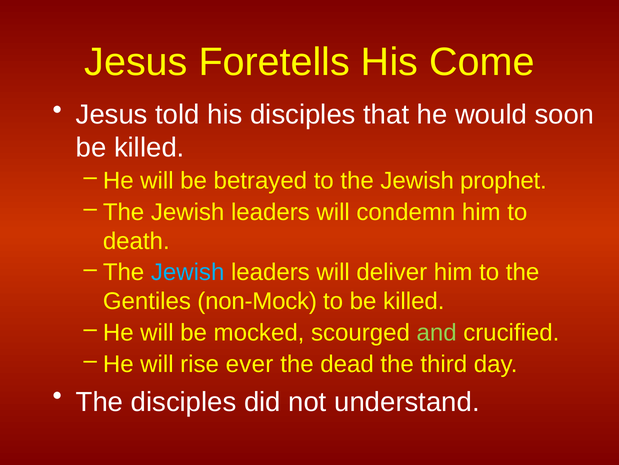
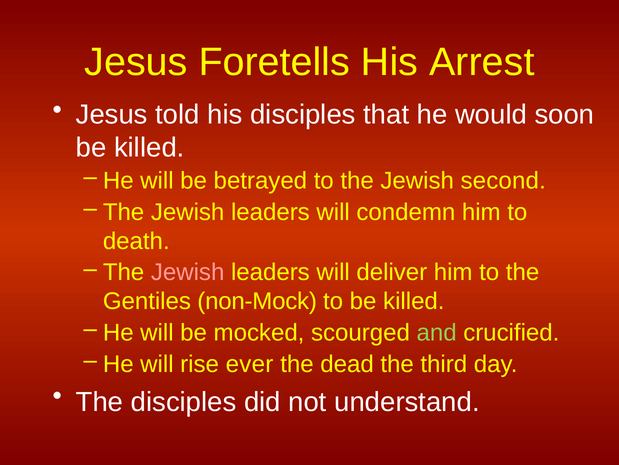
Come: Come -> Arrest (482, 62)
prophet: prophet -> second (503, 181)
Jewish colour: light blue -> pink (188, 272)
